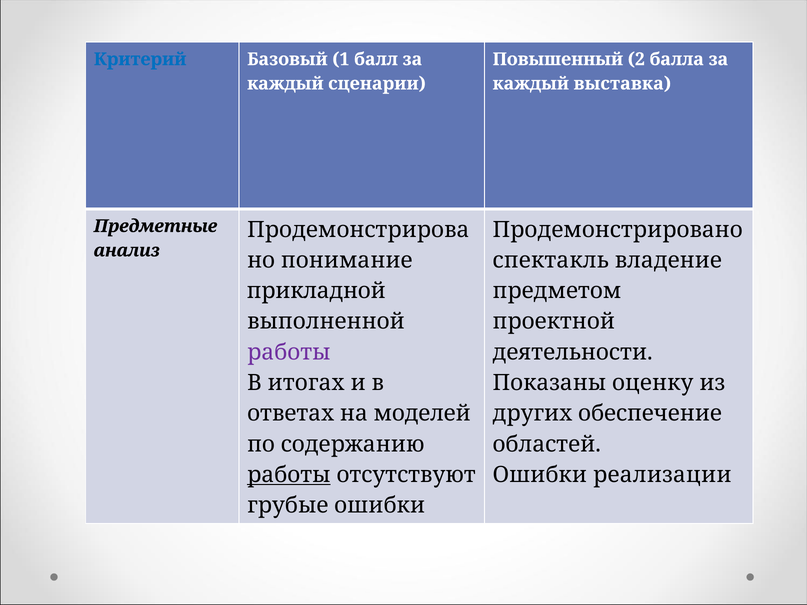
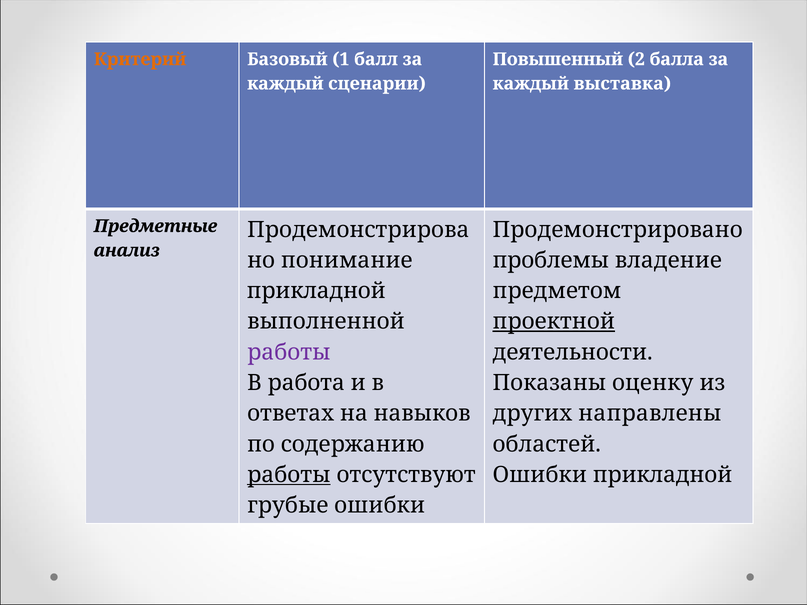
Критерий colour: blue -> orange (140, 59)
спектакль: спектакль -> проблемы (551, 260)
проектной underline: none -> present (554, 322)
итогах: итогах -> работа (306, 383)
моделей: моделей -> навыков (422, 414)
обеспечение: обеспечение -> направлены (650, 414)
Ошибки реализации: реализации -> прикладной (663, 475)
